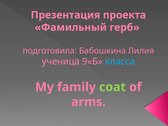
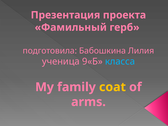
coat colour: light green -> yellow (112, 87)
